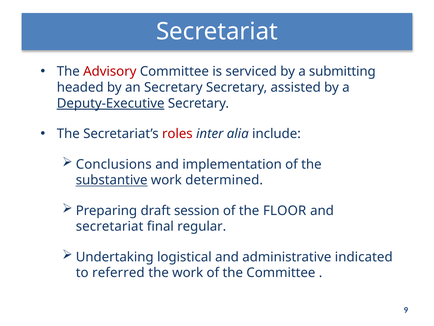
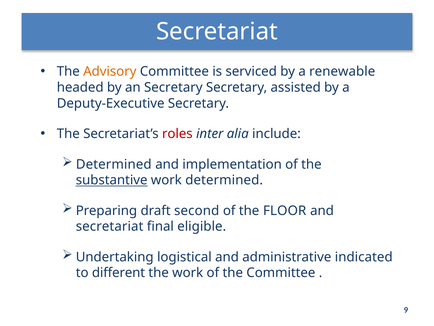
Advisory colour: red -> orange (110, 72)
submitting: submitting -> renewable (342, 72)
Deputy-Executive underline: present -> none (111, 103)
Conclusions: Conclusions -> Determined (114, 164)
session: session -> second (197, 210)
regular: regular -> eligible (202, 226)
referred: referred -> different (119, 272)
